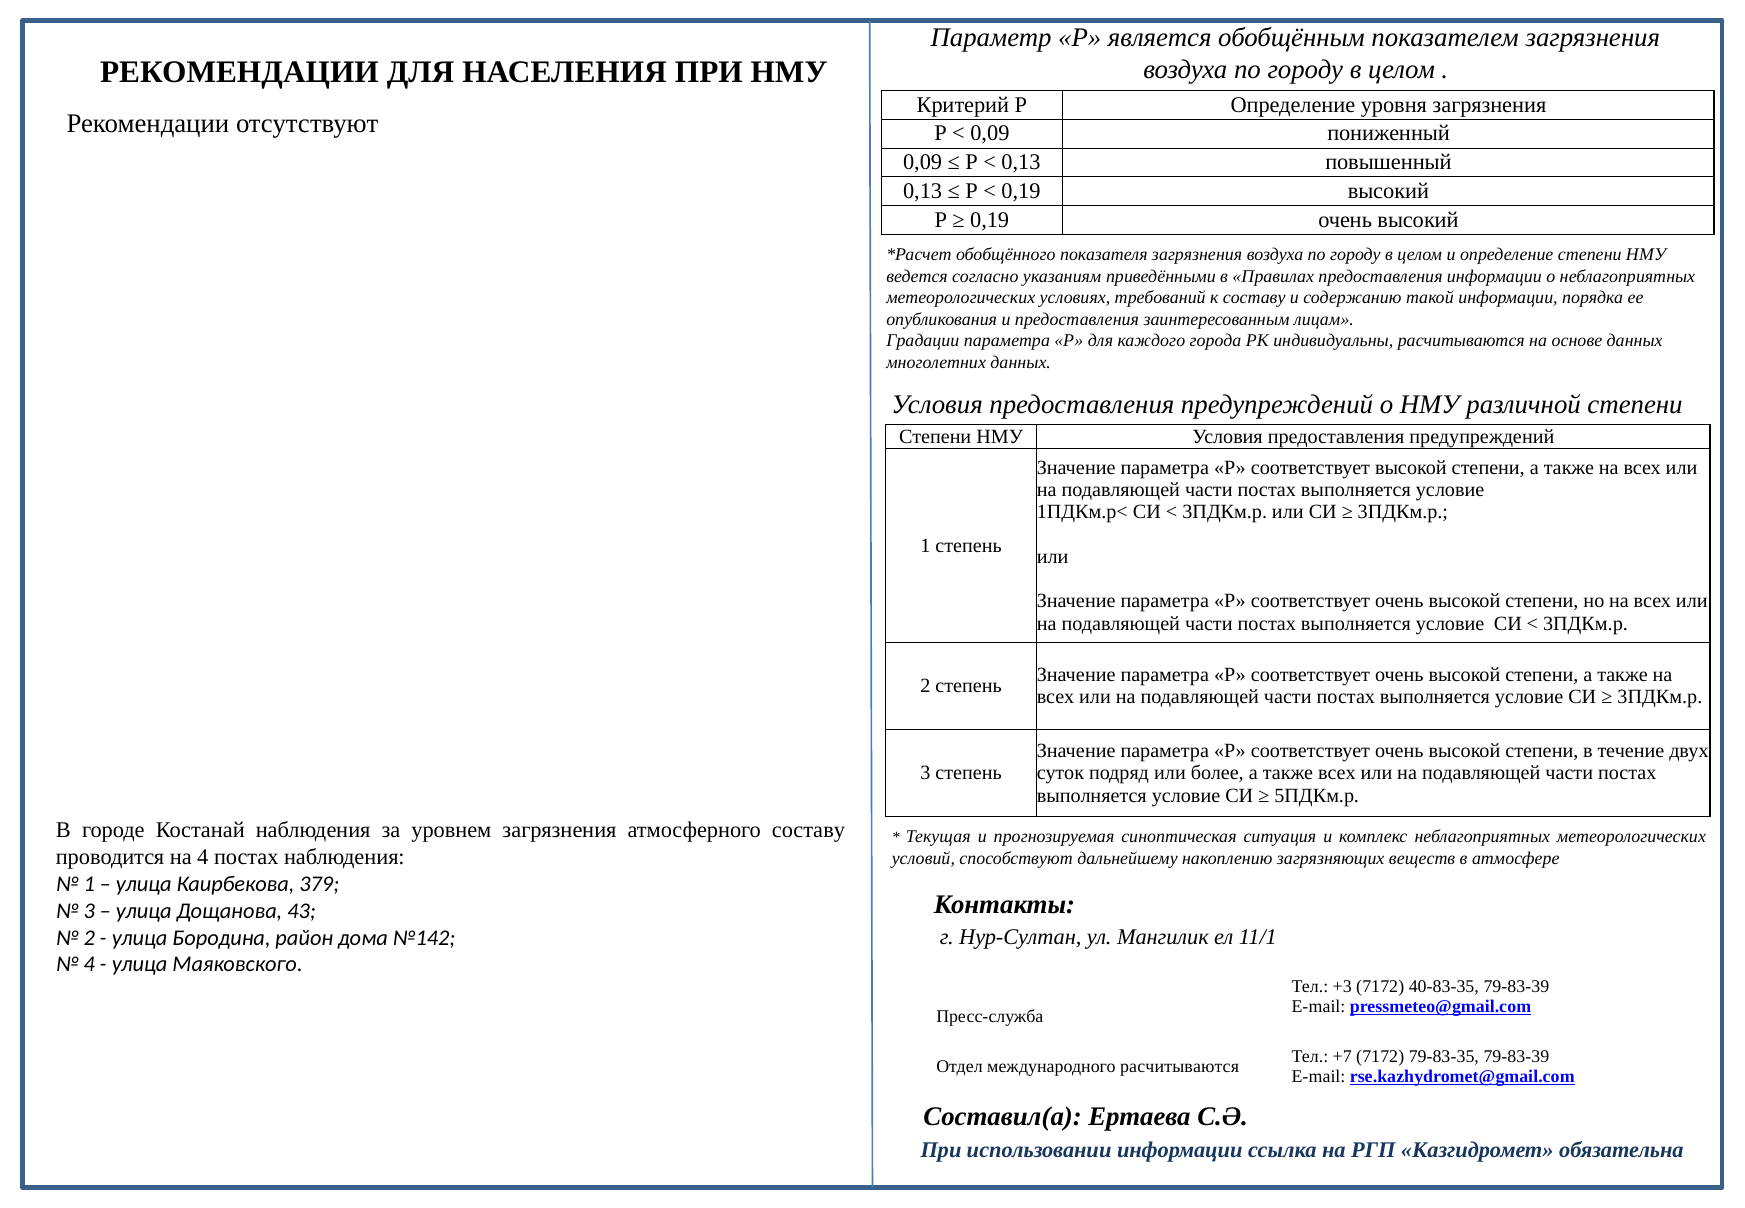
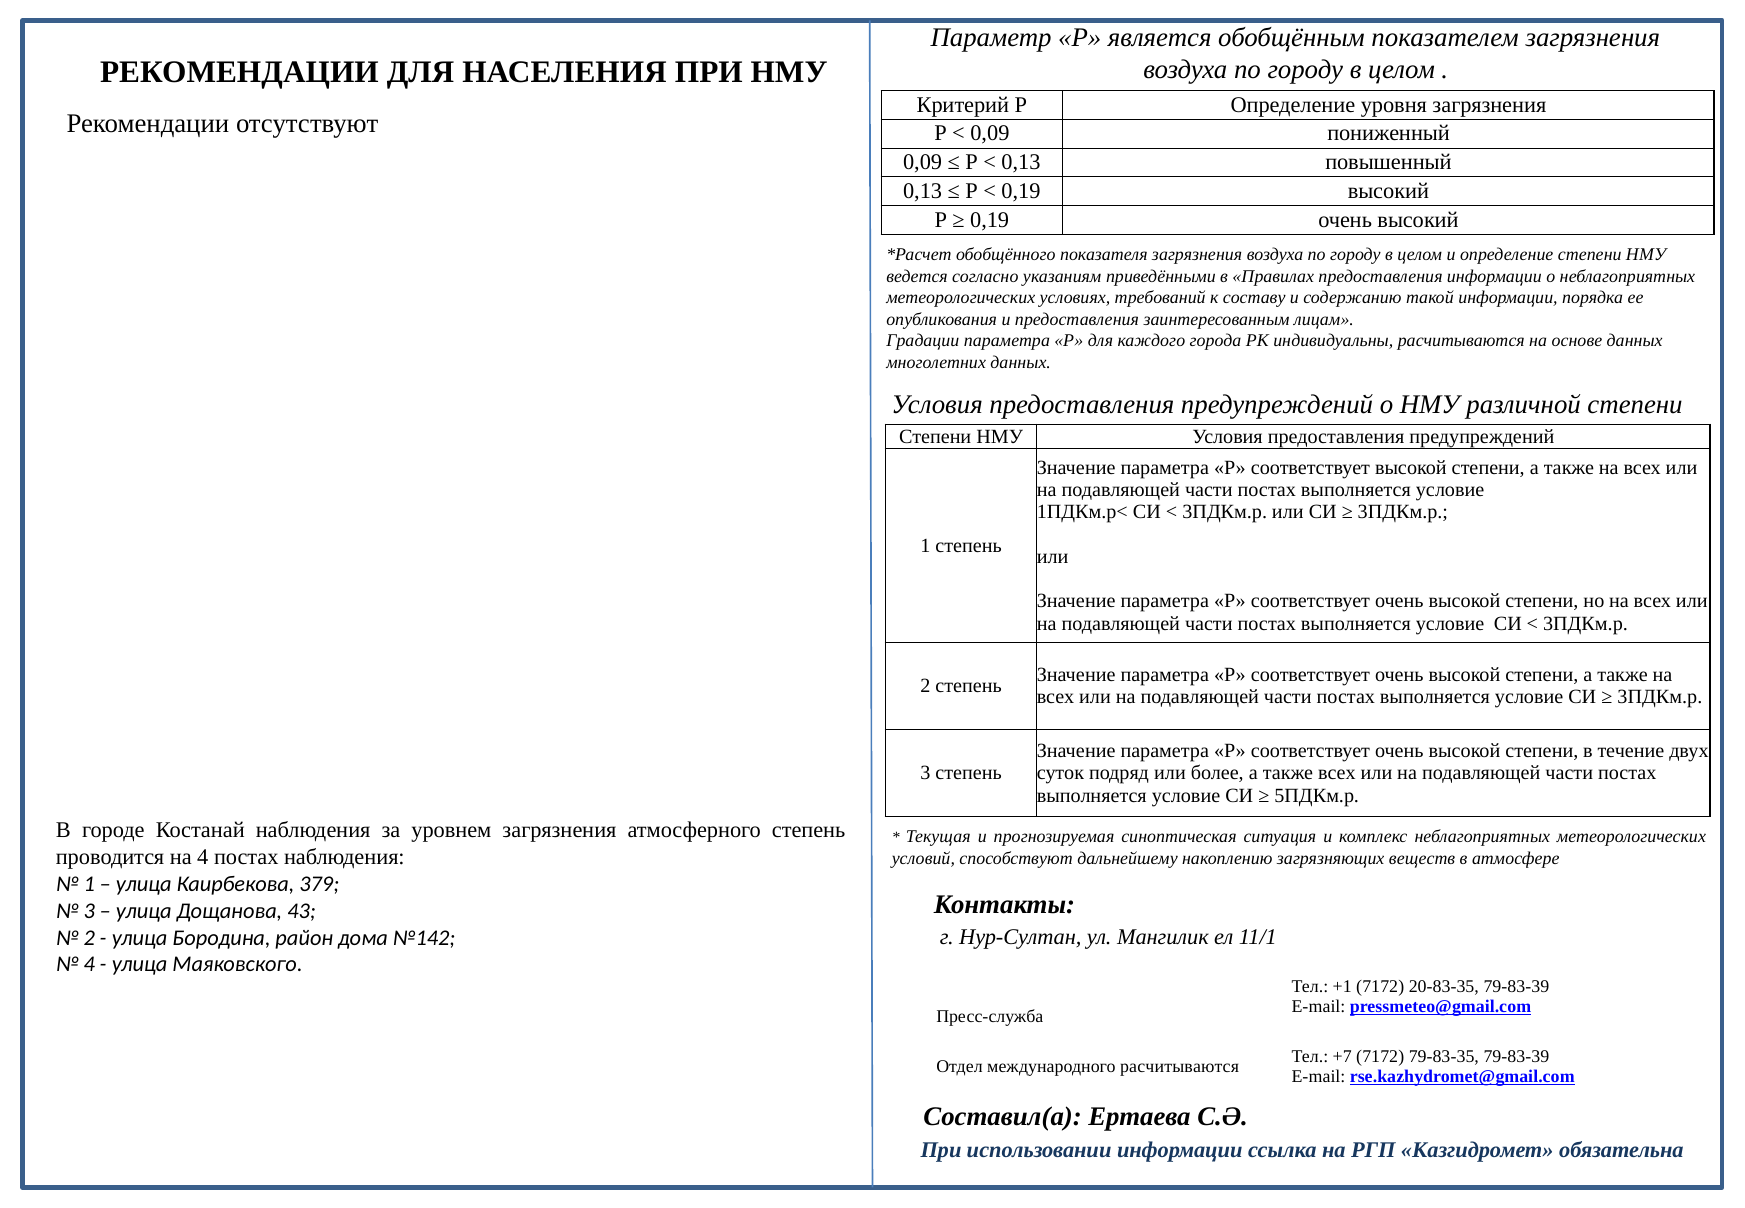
атмосферного составу: составу -> степень (809, 830)
+3: +3 -> +1 (1342, 987)
40-83-35: 40-83-35 -> 20-83-35 (1444, 987)
